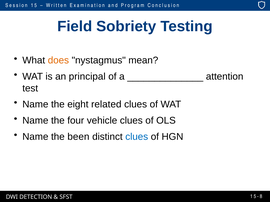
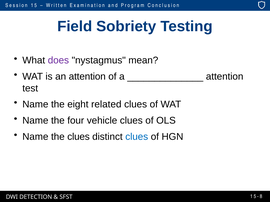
does colour: orange -> purple (58, 61)
an principal: principal -> attention (87, 77)
the been: been -> clues (79, 137)
